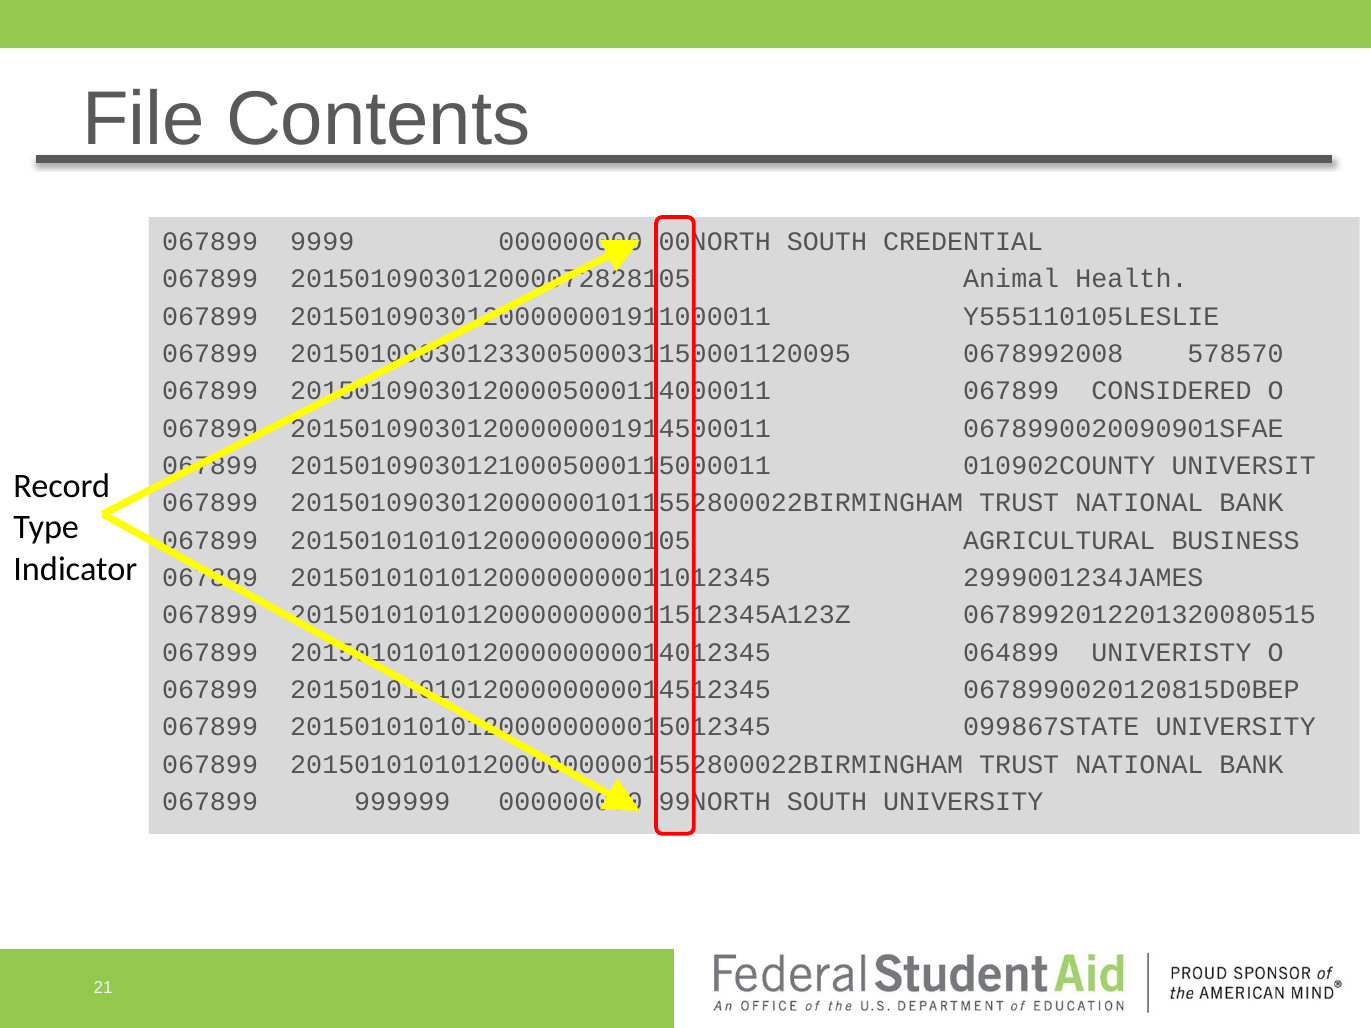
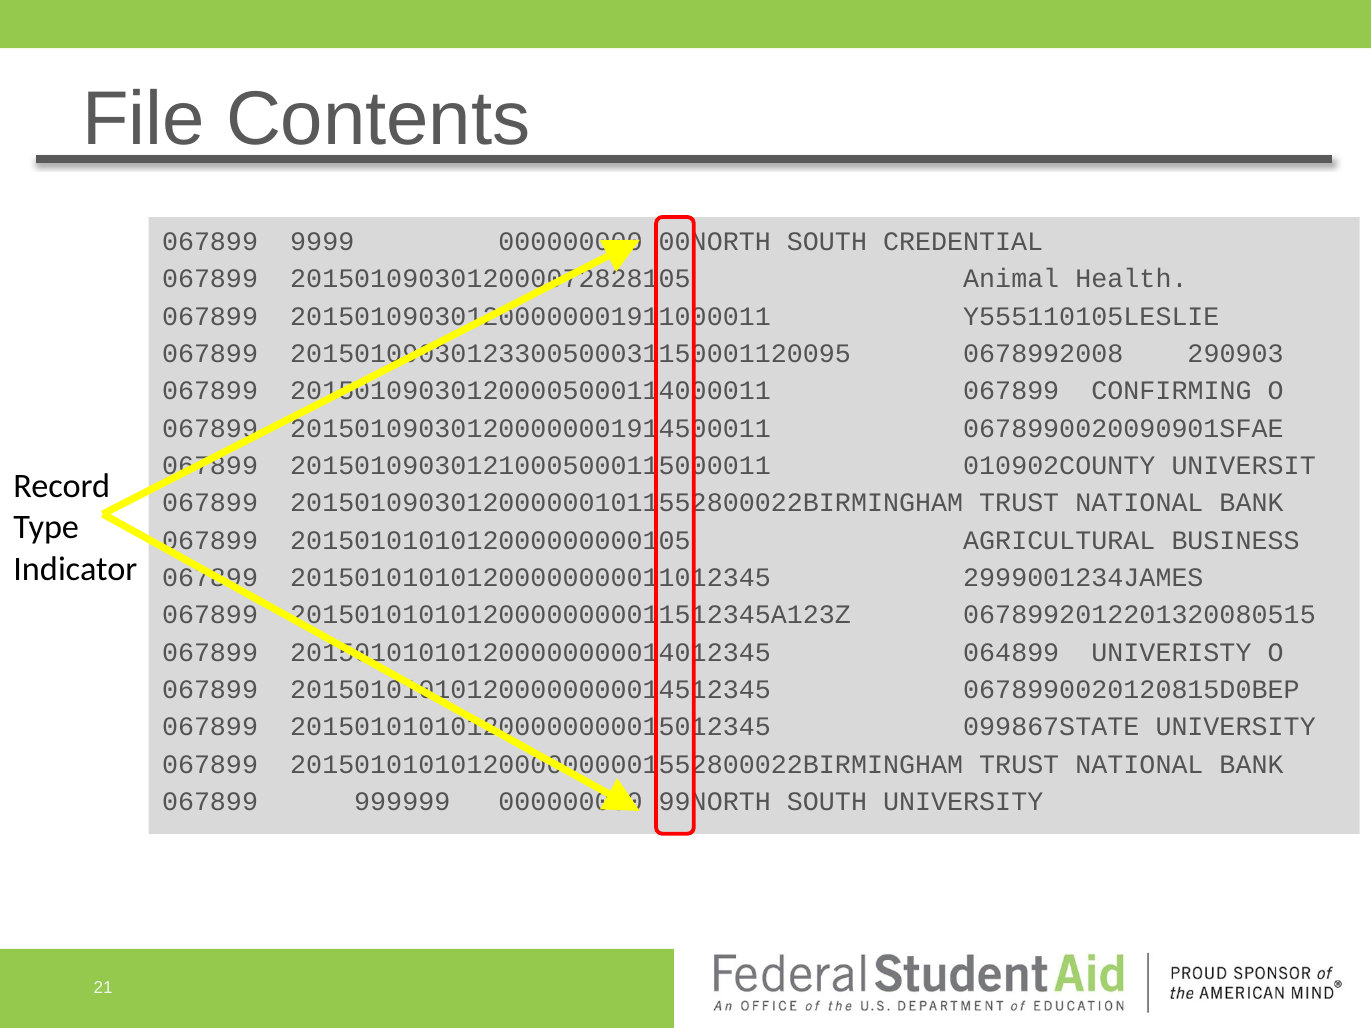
578570: 578570 -> 290903 (1236, 354)
CONSIDERED: CONSIDERED -> CONFIRMING (1172, 391)
